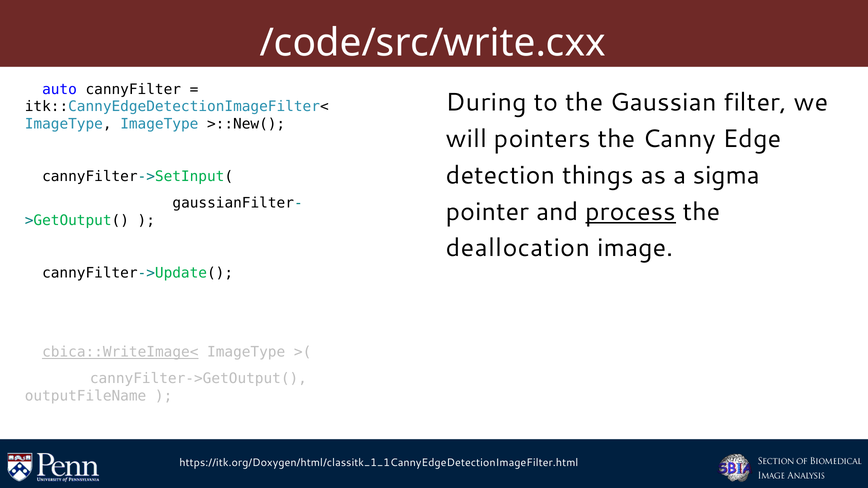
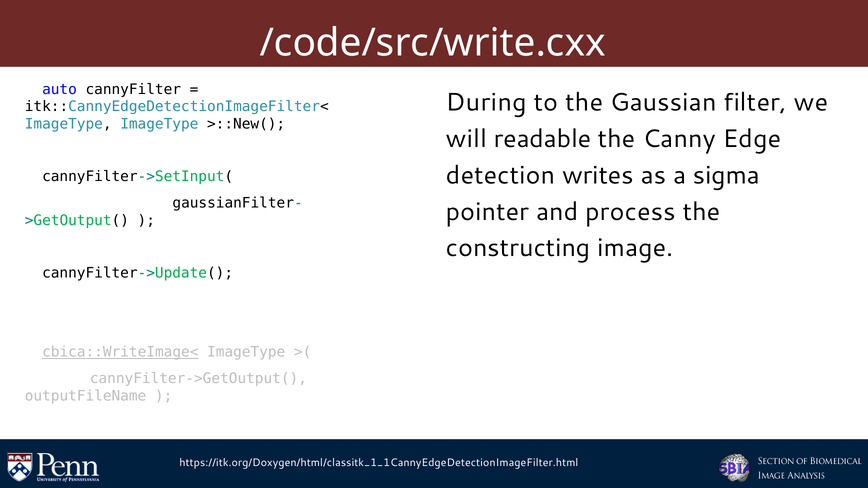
pointers: pointers -> readable (543, 139)
things: things -> writes (598, 175)
process underline: present -> none (631, 212)
deallocation: deallocation -> constructing (518, 248)
